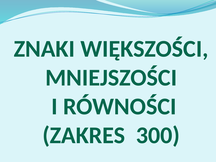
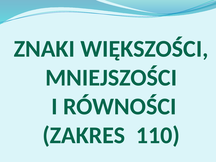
300: 300 -> 110 (158, 135)
